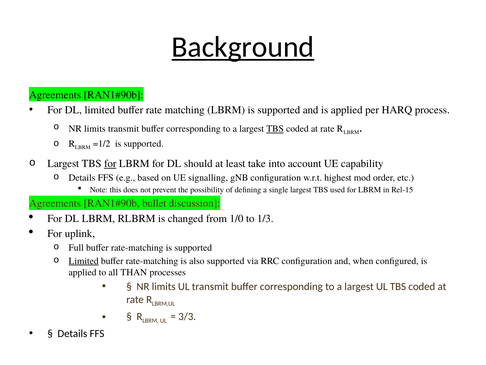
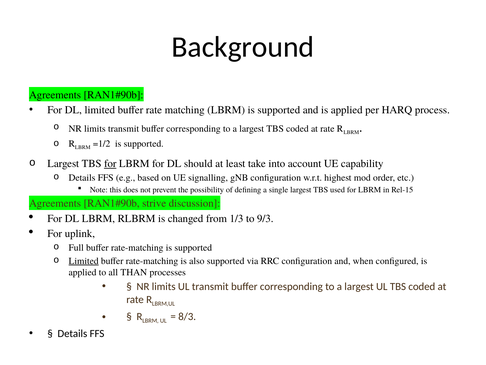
Background underline: present -> none (243, 47)
TBS underline: present -> none (275, 129)
bullet: bullet -> strive (154, 203)
1/0: 1/0 -> 1/3 (236, 218)
1/3: 1/3 -> 9/3 (265, 218)
3/3: 3/3 -> 8/3 (187, 316)
